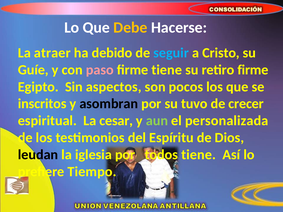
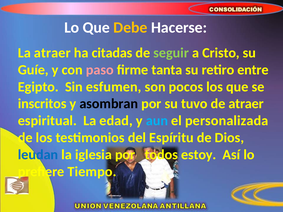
debido: debido -> citadas (112, 53)
seguir colour: light blue -> light green (171, 53)
firme tiene: tiene -> tanta (167, 70)
retiro firme: firme -> entre (253, 70)
aspectos: aspectos -> esfumen (114, 87)
de crecer: crecer -> atraer (246, 104)
cesar: cesar -> edad (116, 121)
aun colour: light green -> light blue (157, 121)
leudan colour: black -> blue (38, 155)
todos tiene: tiene -> estoy (199, 155)
